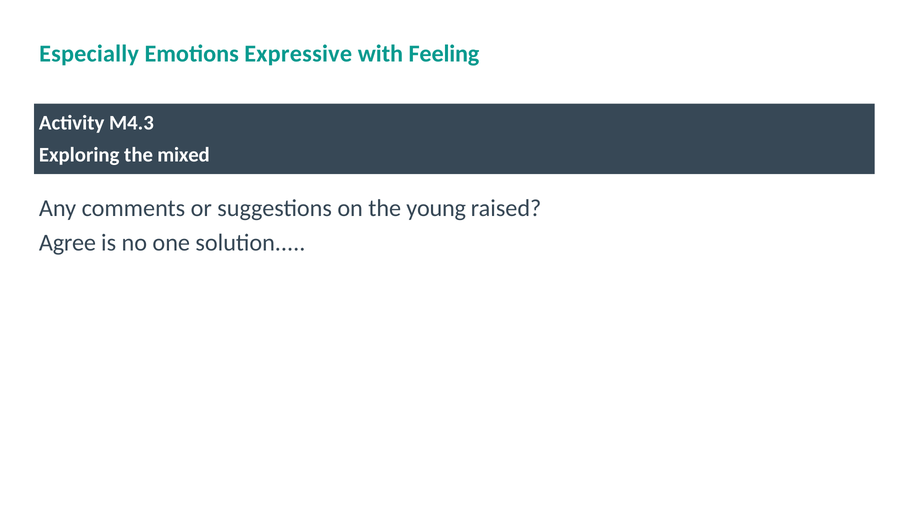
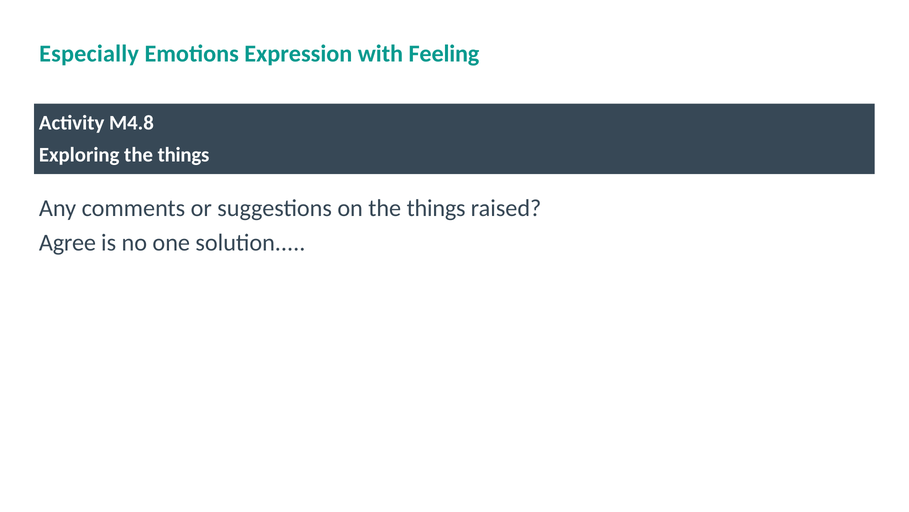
Expressive: Expressive -> Expression (298, 54)
M4.3: M4.3 -> M4.8 (131, 123)
Exploring the mixed: mixed -> things (184, 155)
on the young: young -> things (436, 208)
